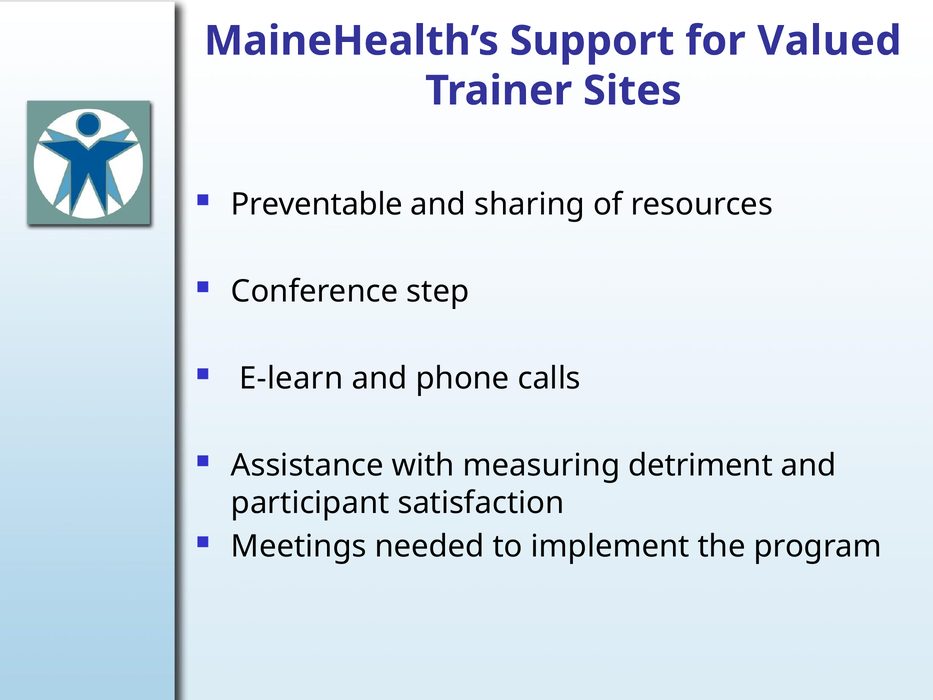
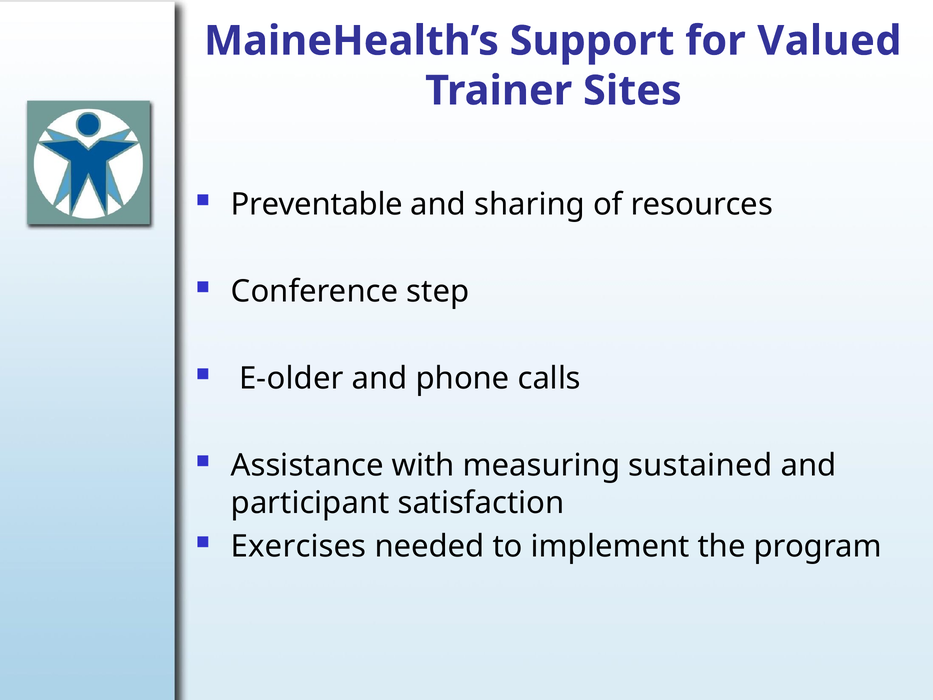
E-learn: E-learn -> E-older (291, 378)
detriment: detriment -> sustained (700, 465)
Meetings: Meetings -> Exercises (299, 546)
